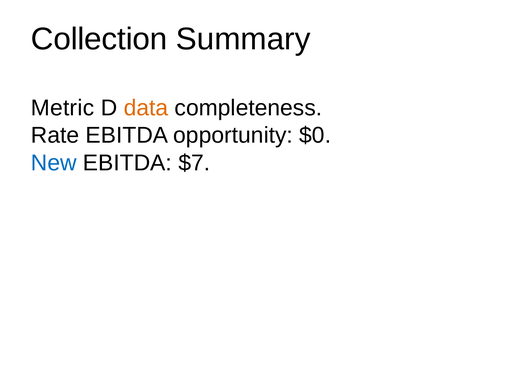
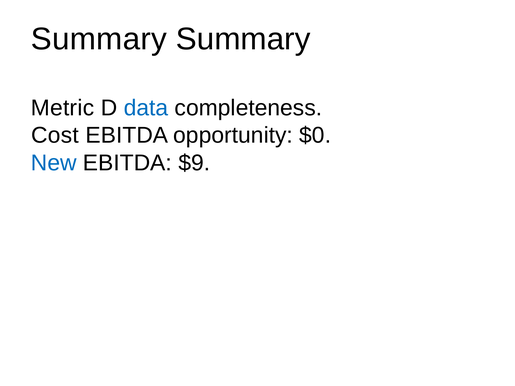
Collection: Collection -> Summary (99, 39)
data colour: orange -> blue (146, 108)
Rate: Rate -> Cost (55, 135)
$7: $7 -> $9 (194, 163)
